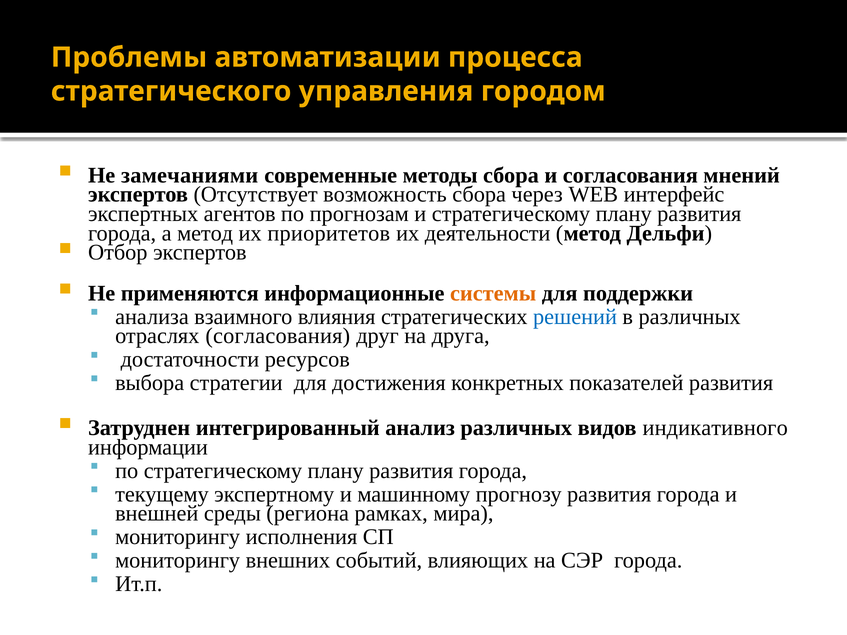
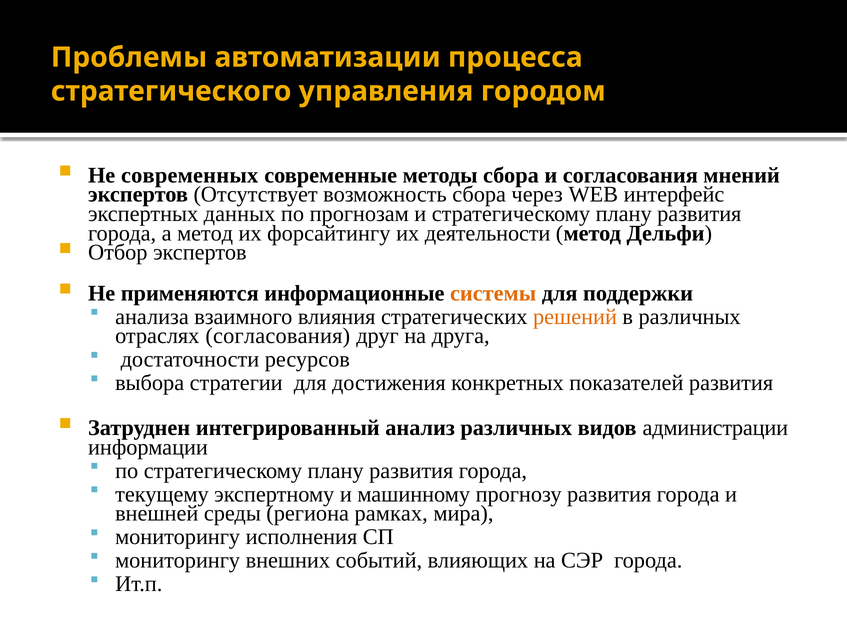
замечаниями: замечаниями -> современных (190, 175)
агентов: агентов -> данных (240, 214)
приоритетов: приоритетов -> форсайтингу (329, 233)
решений colour: blue -> orange (575, 317)
индикативного: индикативного -> администрации (715, 428)
